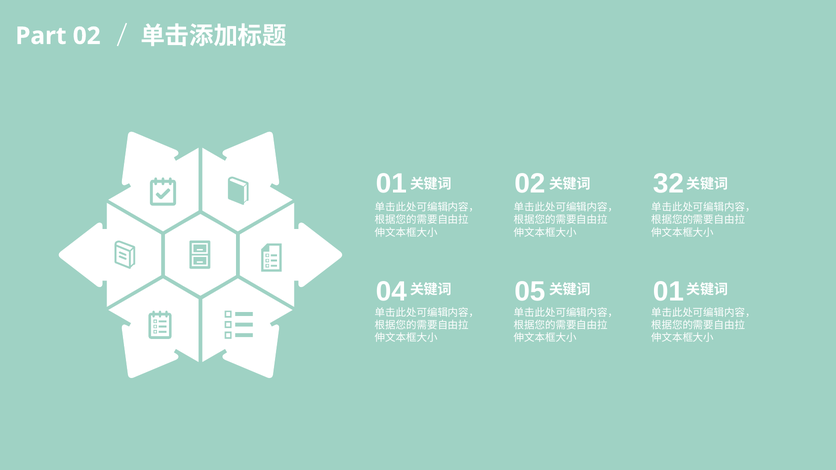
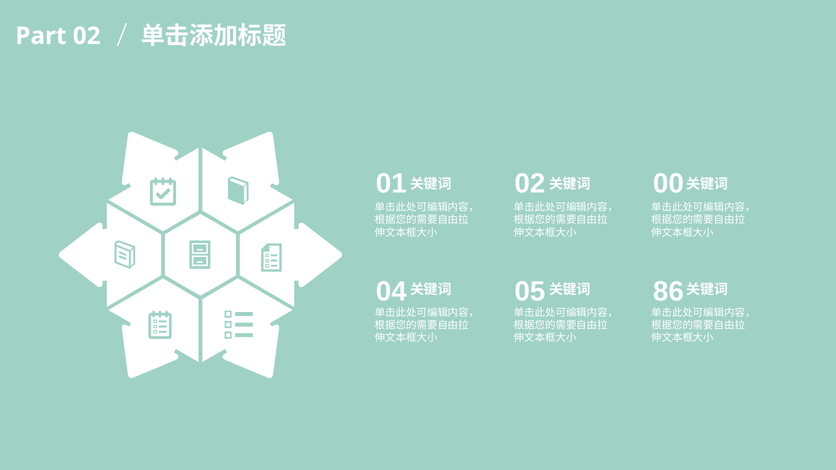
32: 32 -> 00 (668, 184)
05 01: 01 -> 86 (668, 292)
